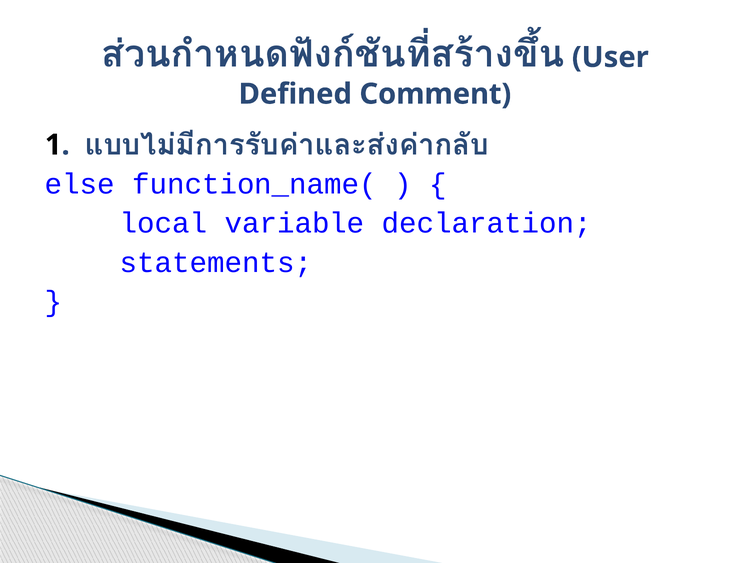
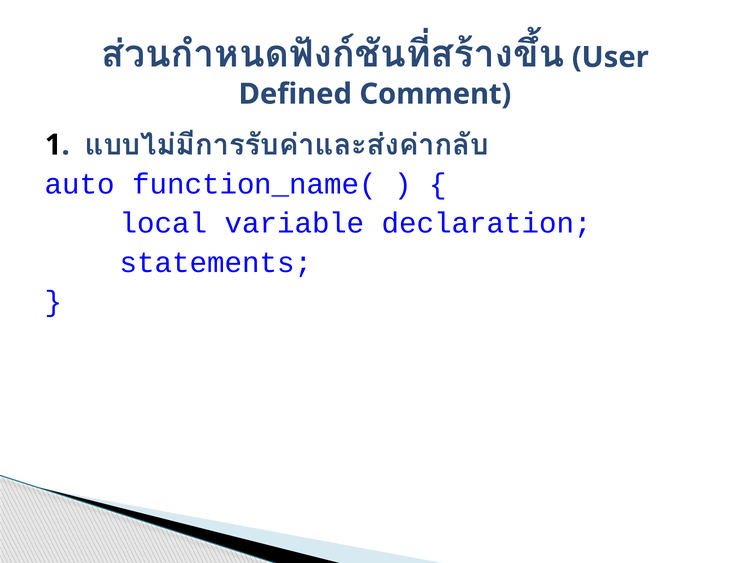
else: else -> auto (80, 184)
